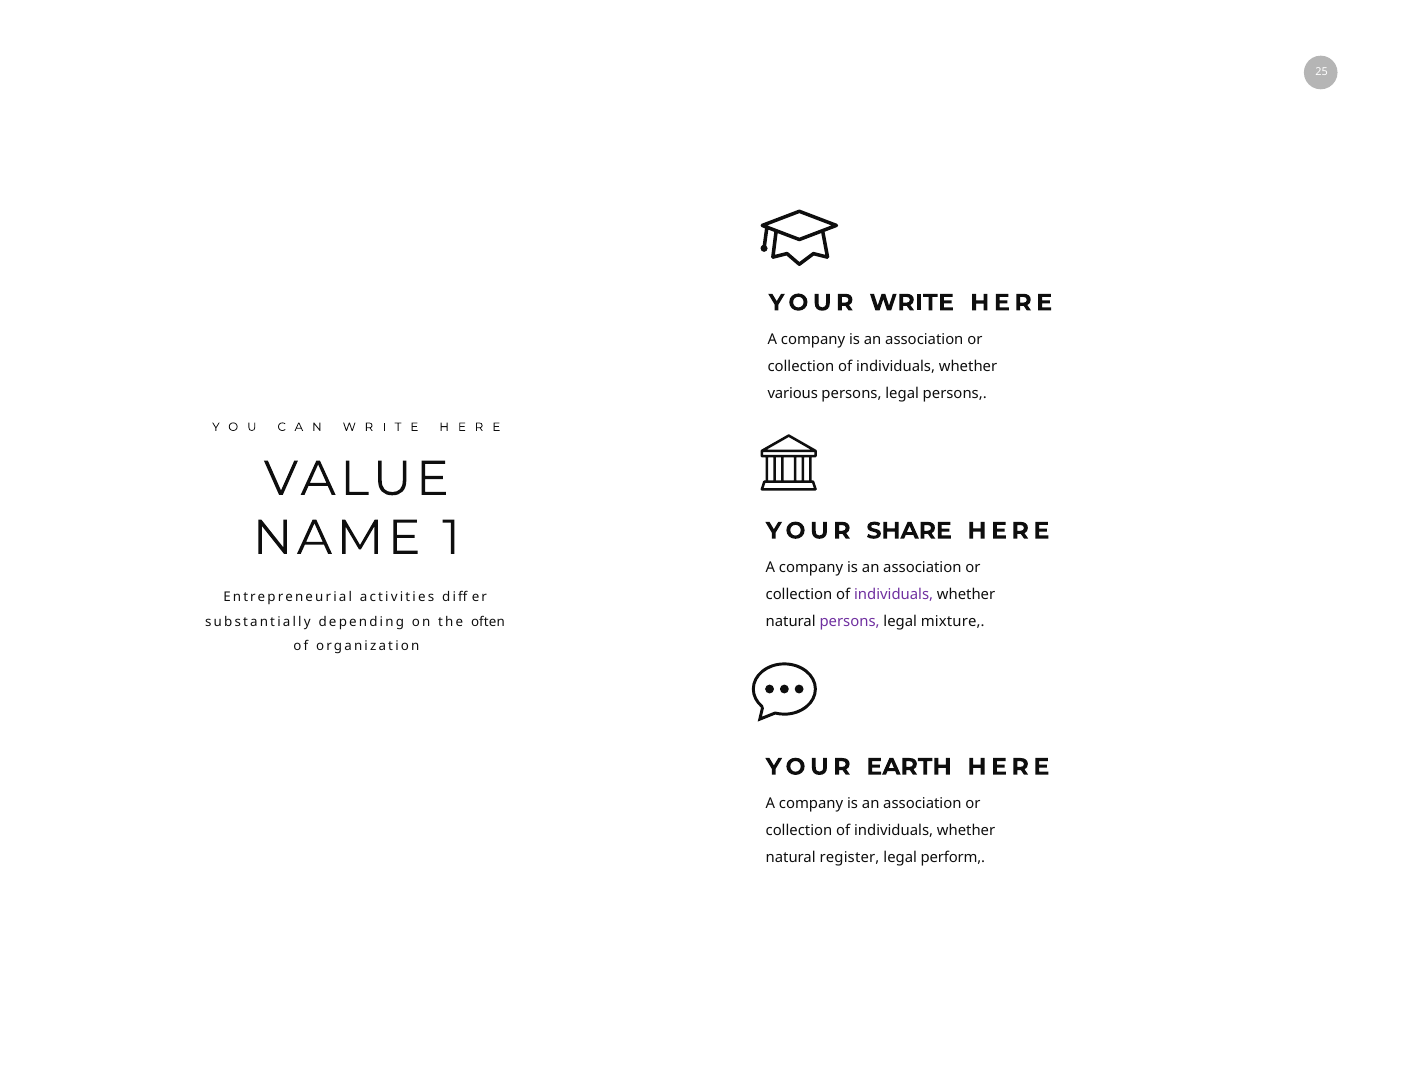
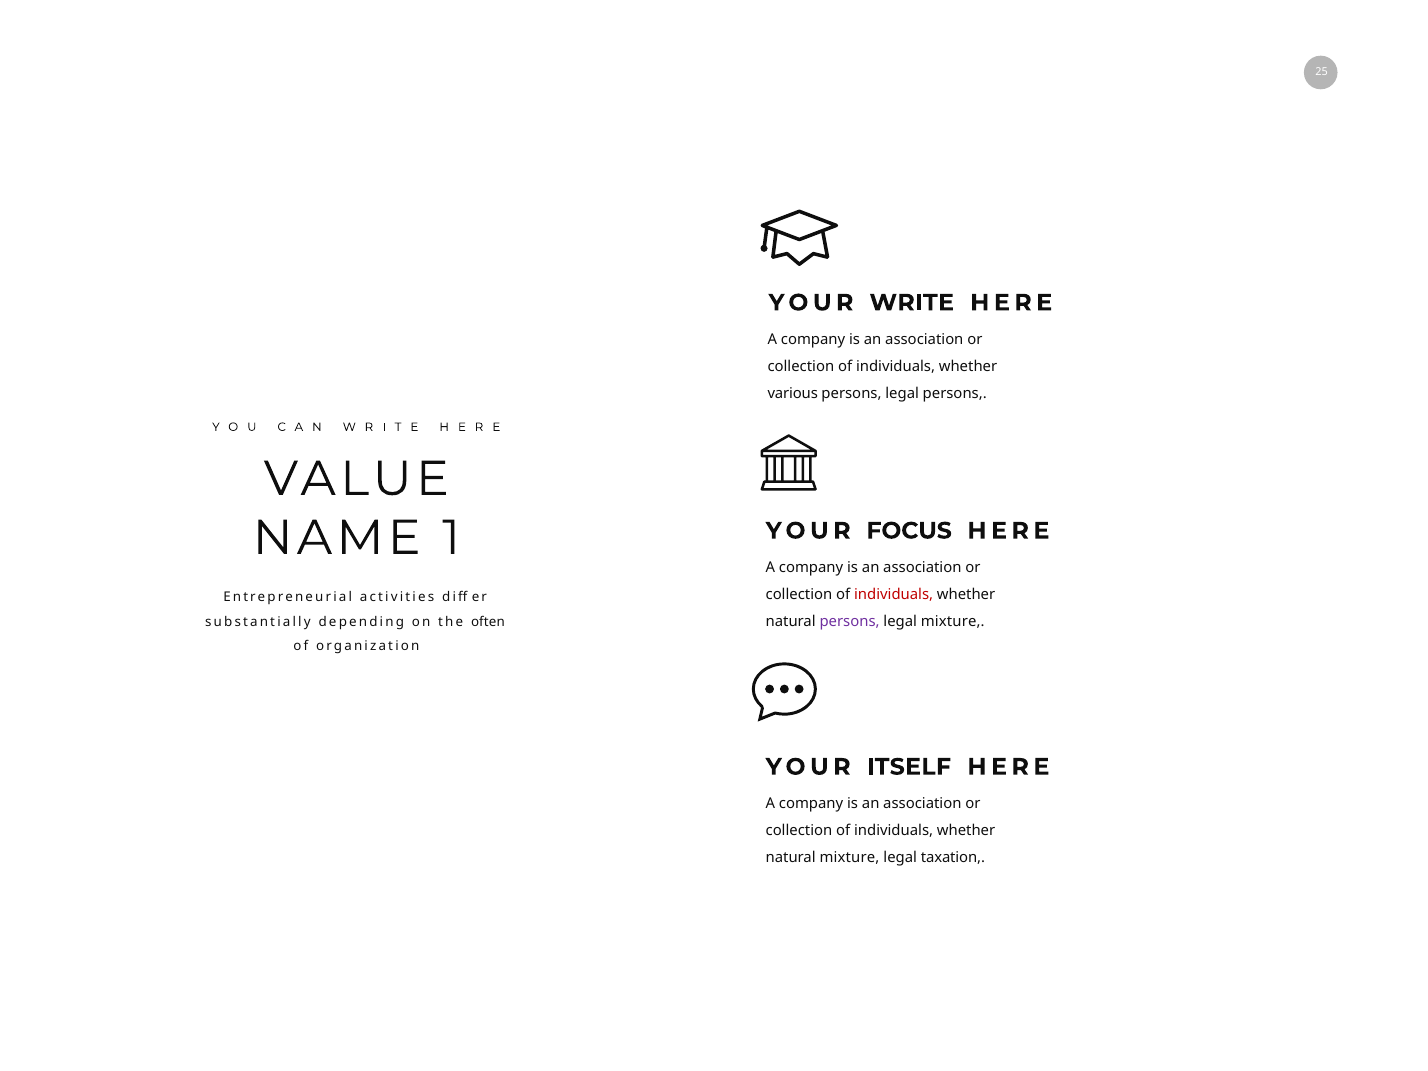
SHARE: SHARE -> FOCUS (909, 531)
individuals colour: purple -> red (894, 595)
EARTH: EARTH -> ITSELF (909, 767)
natural register: register -> mixture (849, 858)
perform: perform -> taxation (953, 858)
